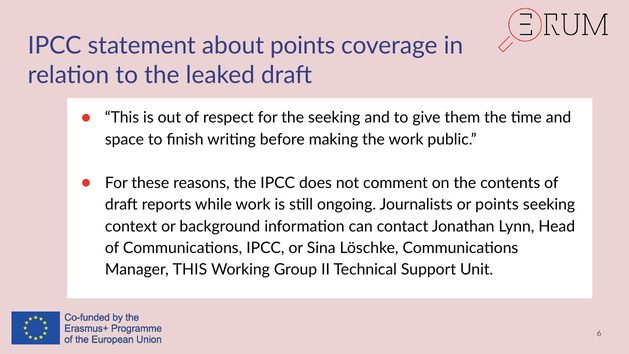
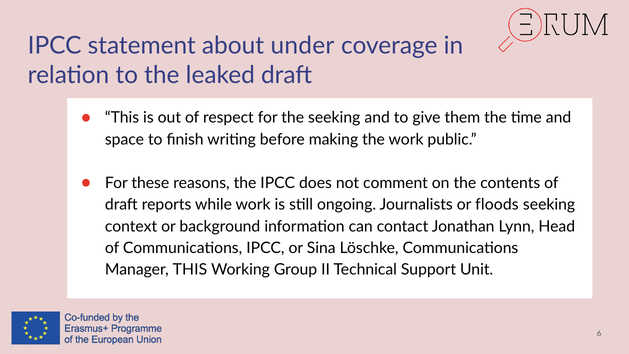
about points: points -> under (302, 46)
or points: points -> floods (497, 205)
